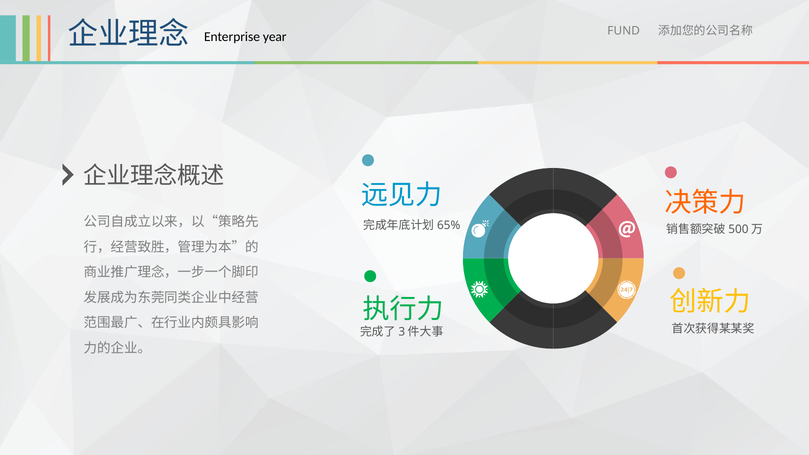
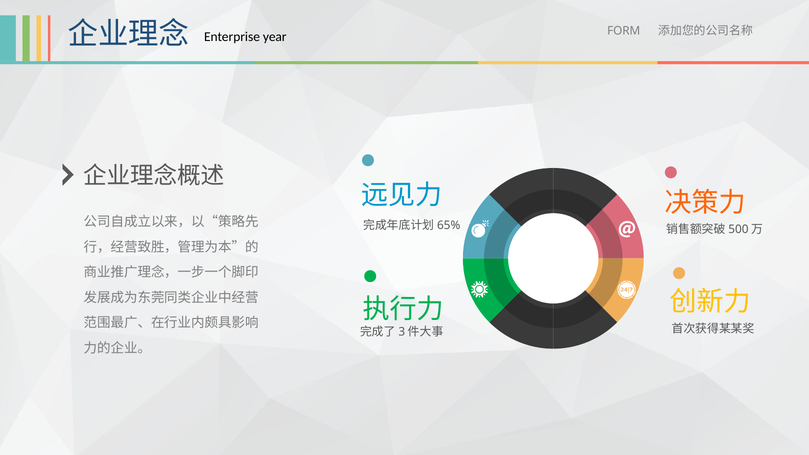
FUND: FUND -> FORM (624, 31)
